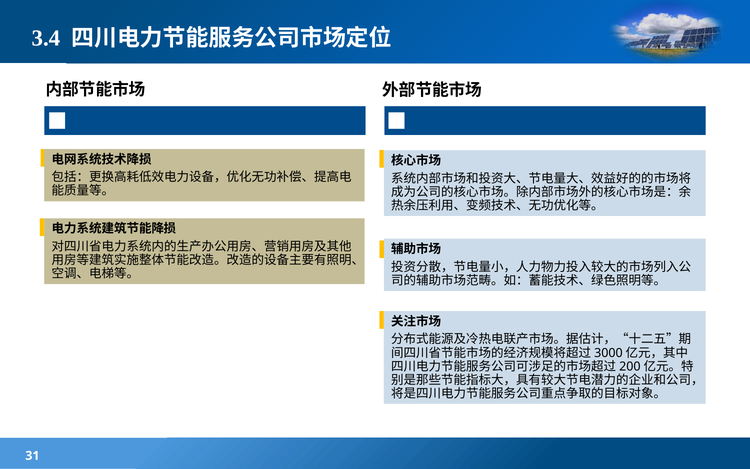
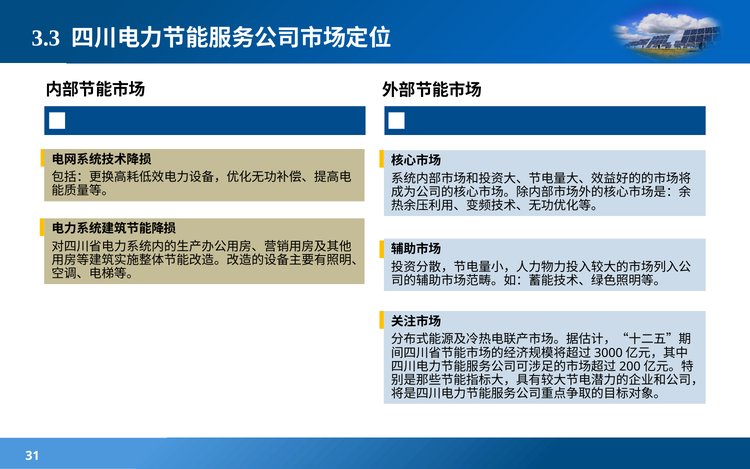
3.4: 3.4 -> 3.3 (46, 38)
